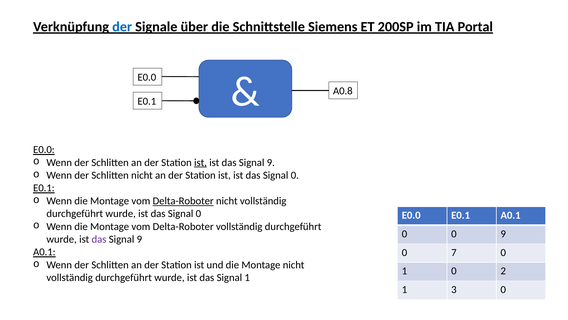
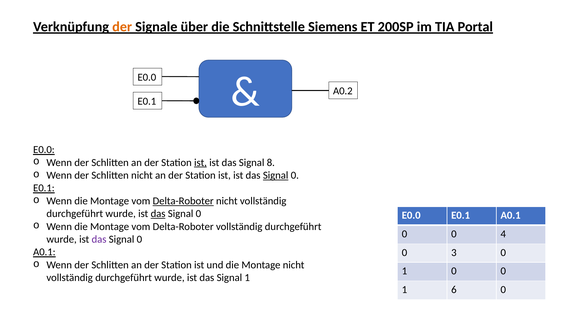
der colour: blue -> orange (122, 27)
A0.8: A0.8 -> A0.2 (343, 91)
9: 9 -> 8 (271, 162)
Signal underline: none -> present (276, 175)
das underline: none -> present (158, 213)
0 9: 9 -> 4 (503, 234)
9: 9 -> 0 (139, 239)
7: 7 -> 3 (454, 252)
1 0 2: 2 -> 0 (503, 271)
3: 3 -> 6 (454, 289)
